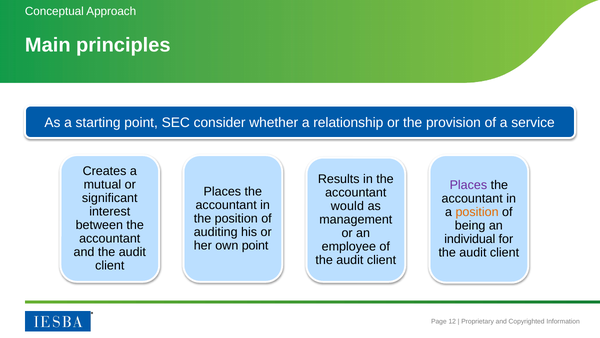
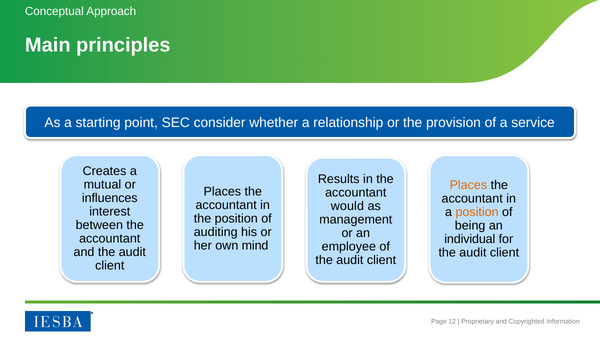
Places colour: purple -> orange (468, 185)
significant: significant -> influences (110, 198)
own point: point -> mind (255, 245)
